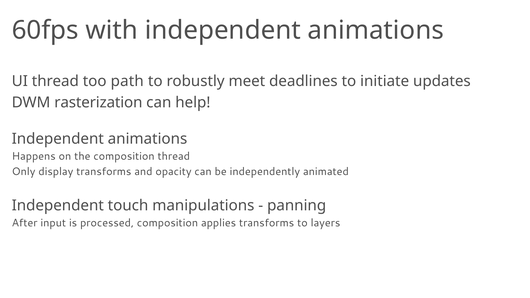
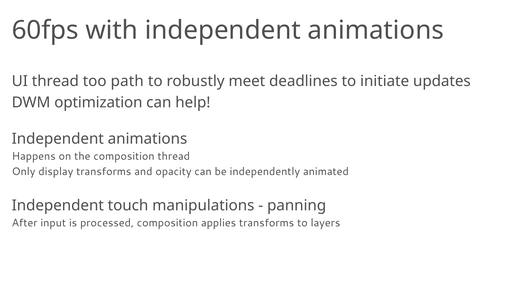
rasterization: rasterization -> optimization (98, 102)
